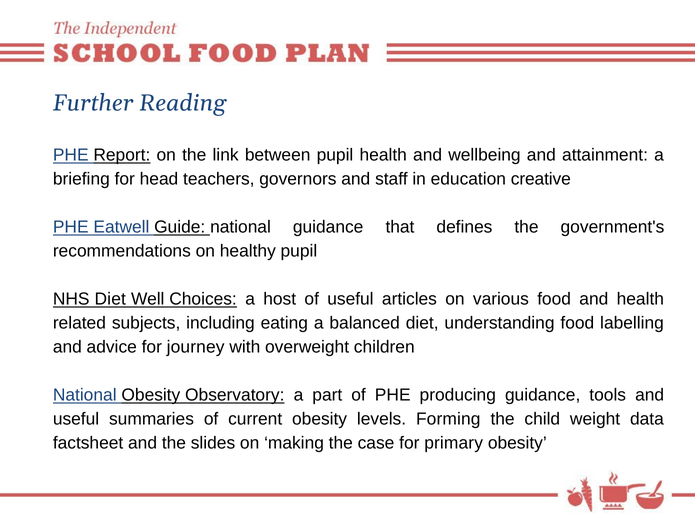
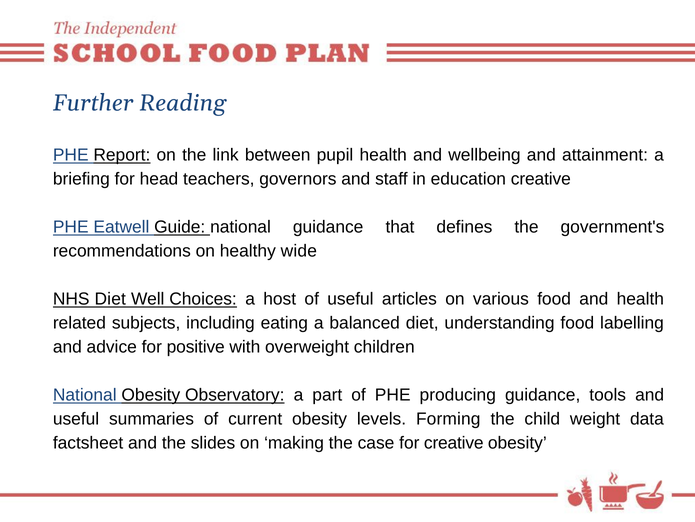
healthy pupil: pupil -> wide (299, 251)
journey: journey -> positive (196, 347)
for primary: primary -> creative (454, 443)
